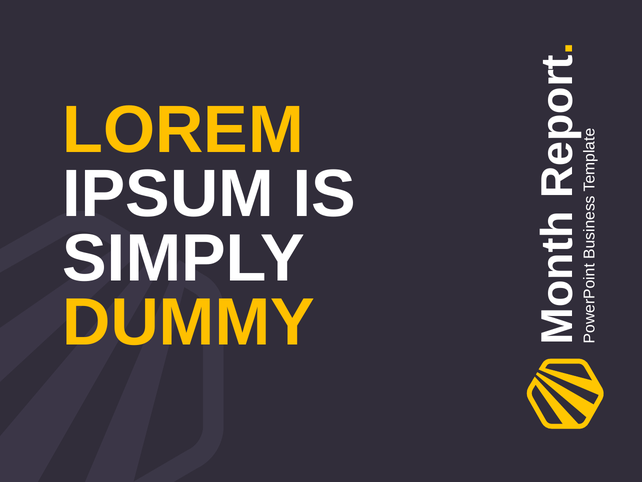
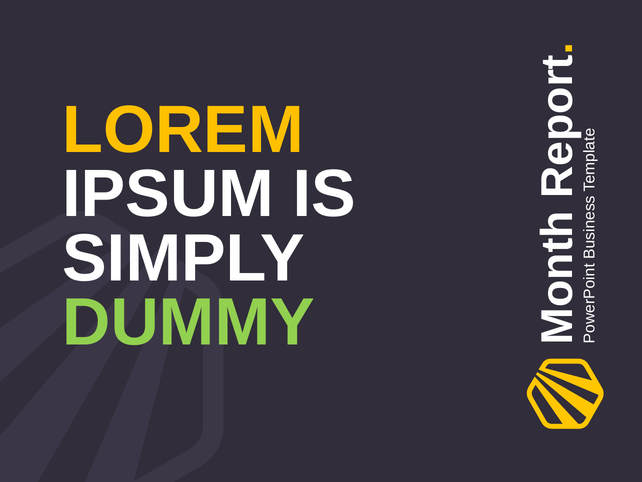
DUMMY colour: yellow -> light green (189, 322)
